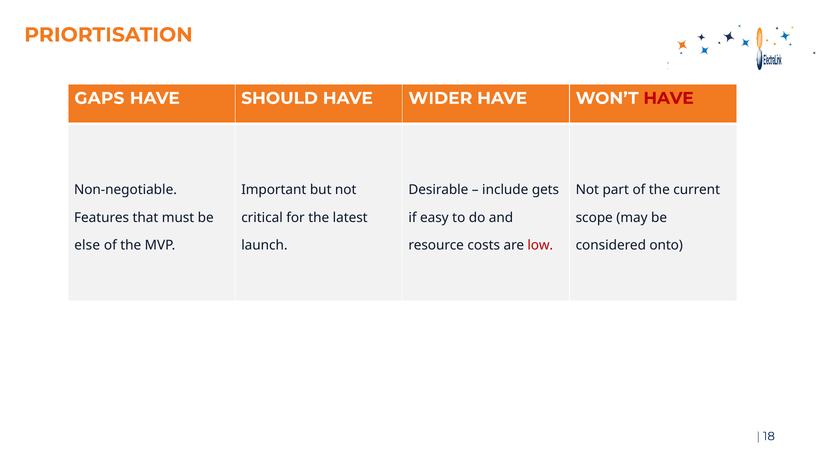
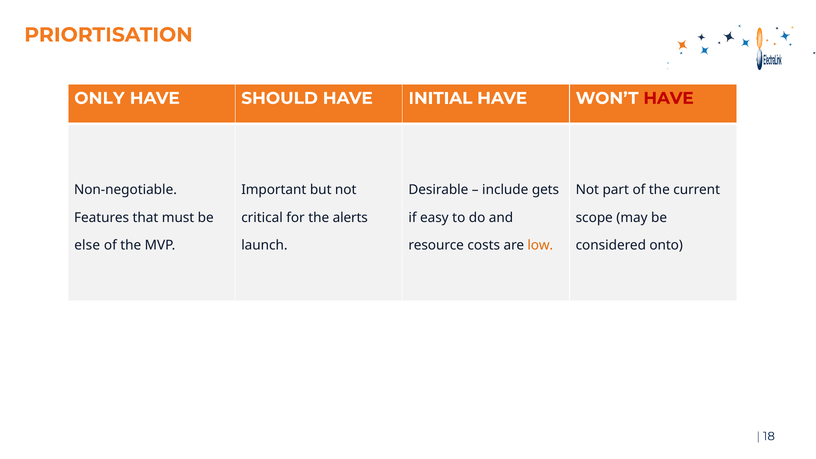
GAPS: GAPS -> ONLY (99, 98)
WIDER: WIDER -> INITIAL (440, 98)
latest: latest -> alerts (350, 218)
low colour: red -> orange (540, 245)
